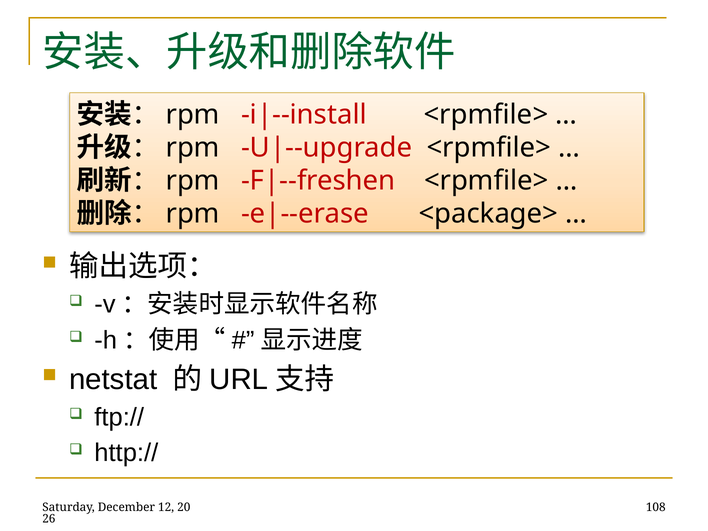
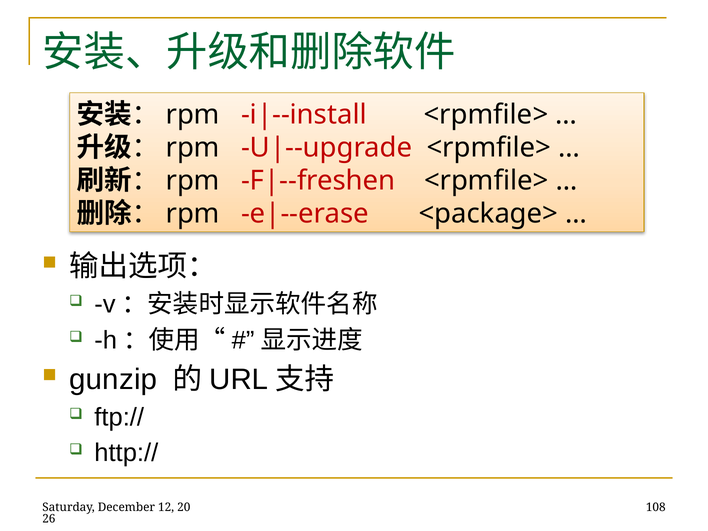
netstat: netstat -> gunzip (113, 379)
